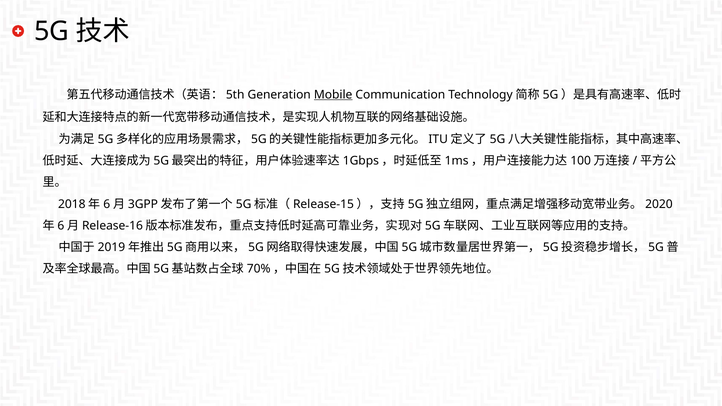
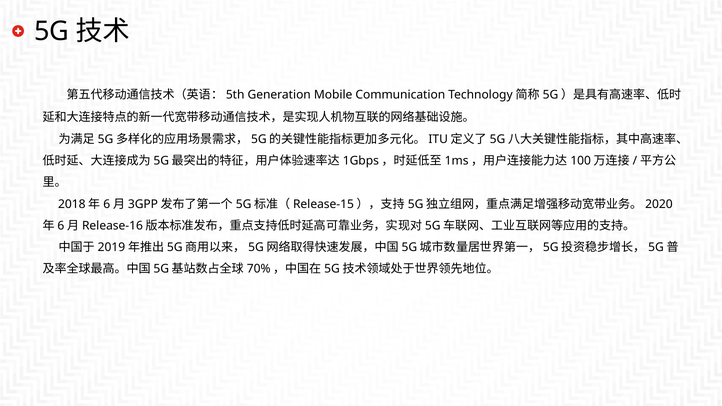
Mobile underline: present -> none (333, 95)
